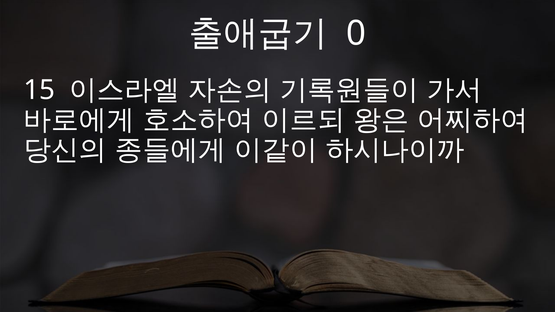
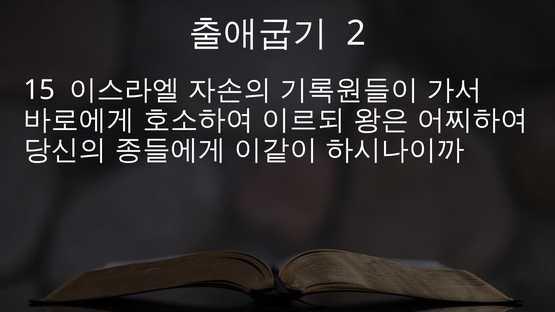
0: 0 -> 2 (356, 33)
